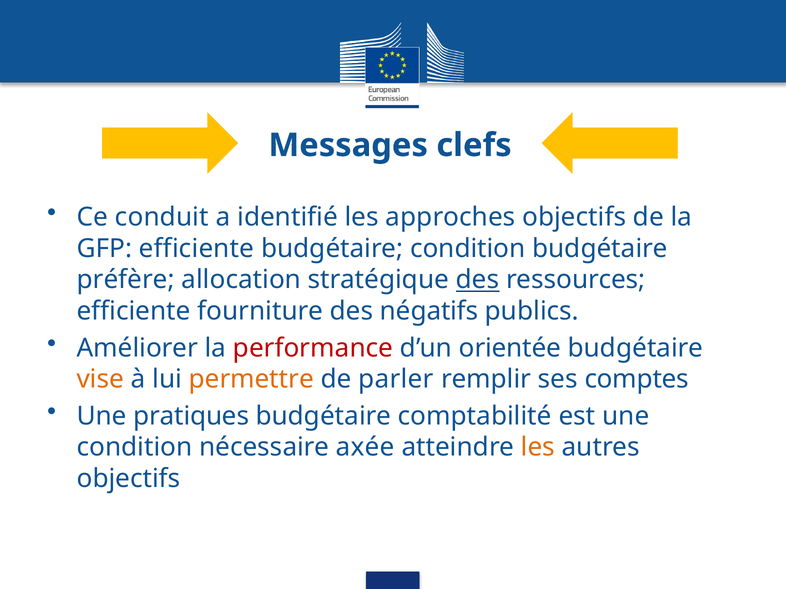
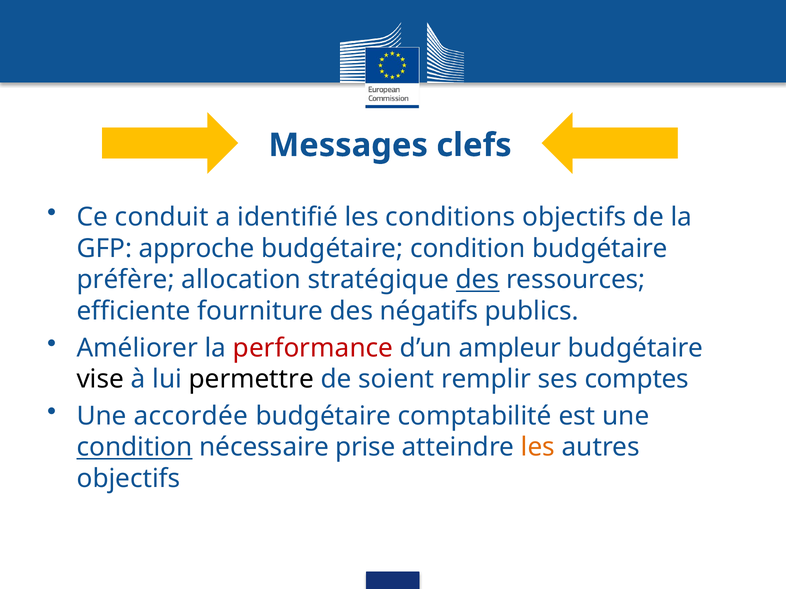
approches: approches -> conditions (450, 217)
GFP efficiente: efficiente -> approche (197, 249)
orientée: orientée -> ampleur (510, 348)
vise colour: orange -> black (100, 380)
permettre colour: orange -> black (251, 380)
parler: parler -> soient (396, 380)
pratiques: pratiques -> accordée (191, 416)
condition underline: none -> present (135, 448)
axée: axée -> prise (365, 448)
